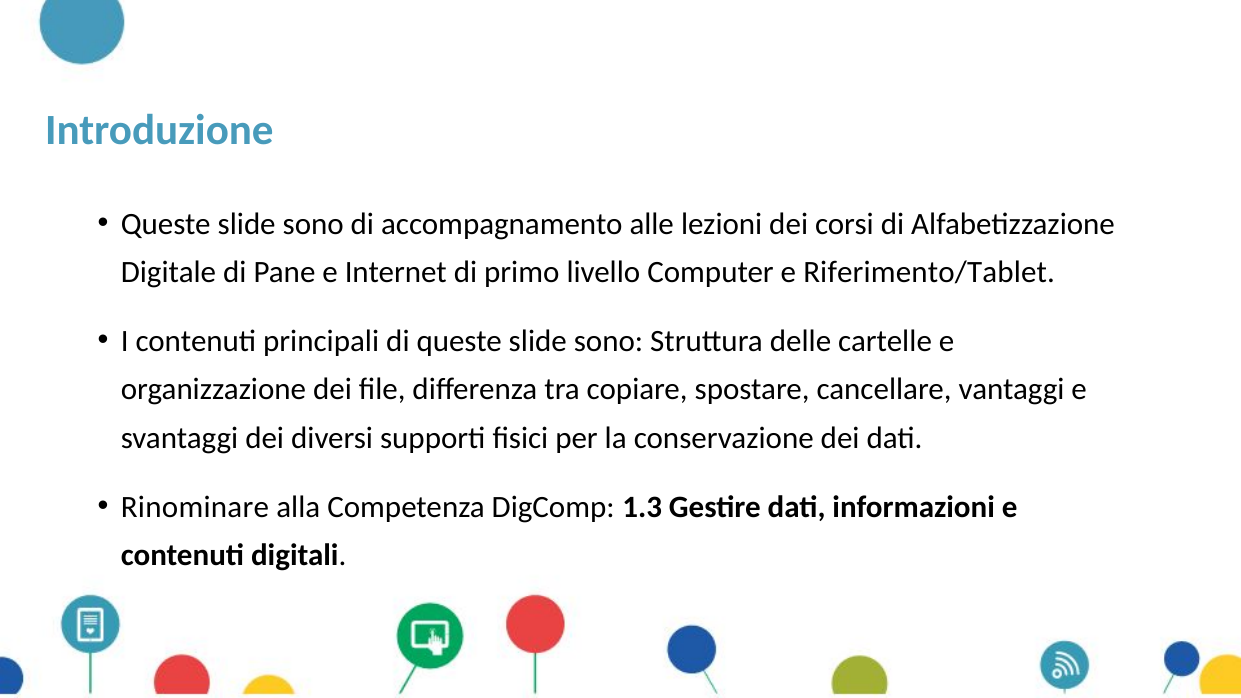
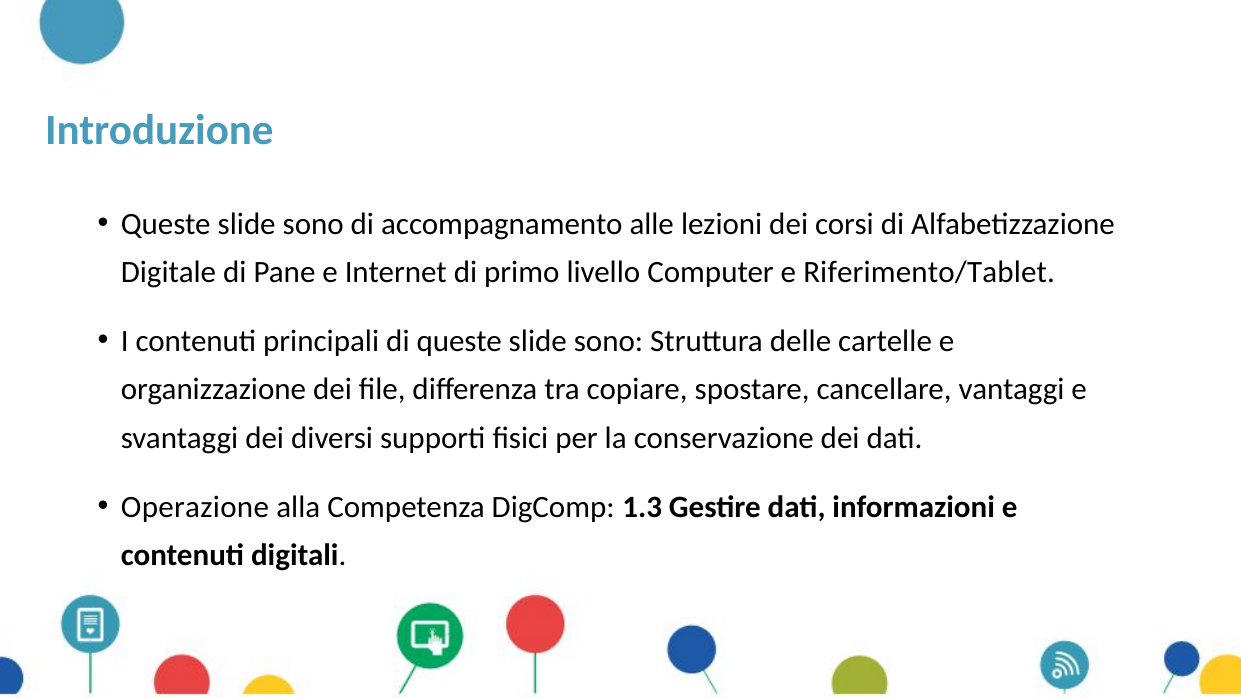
Rinominare: Rinominare -> Operazione (195, 507)
